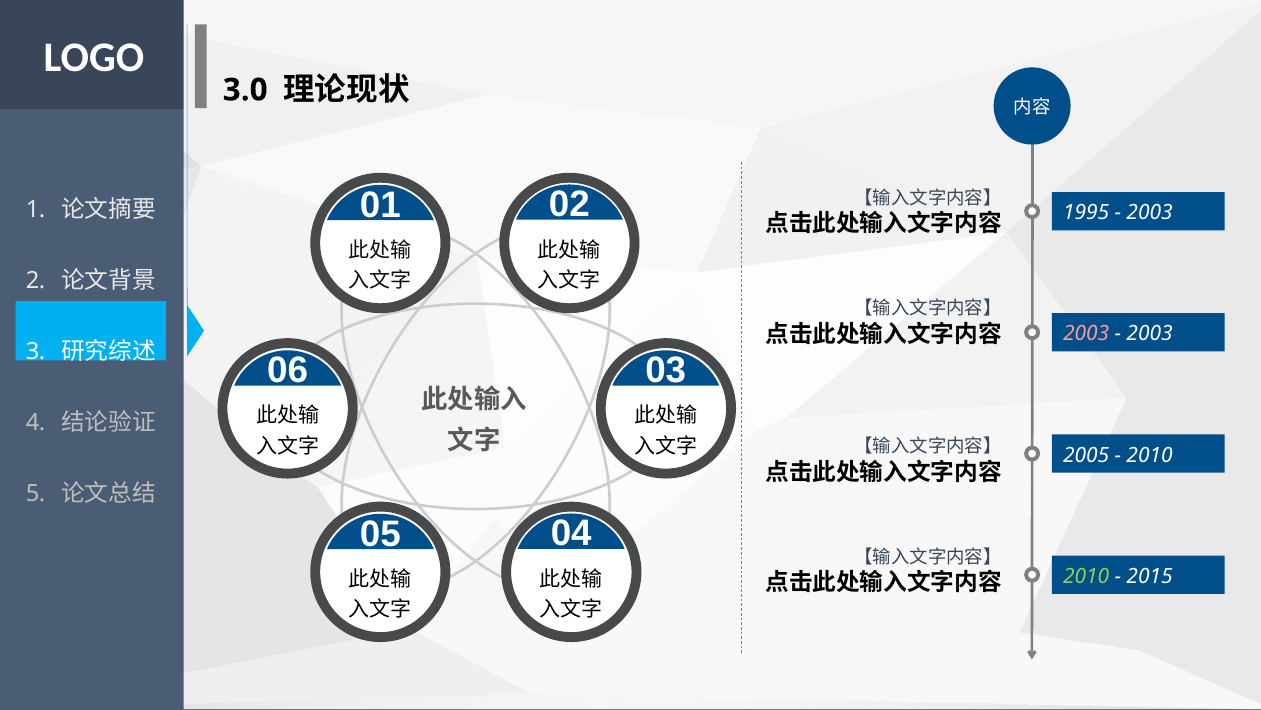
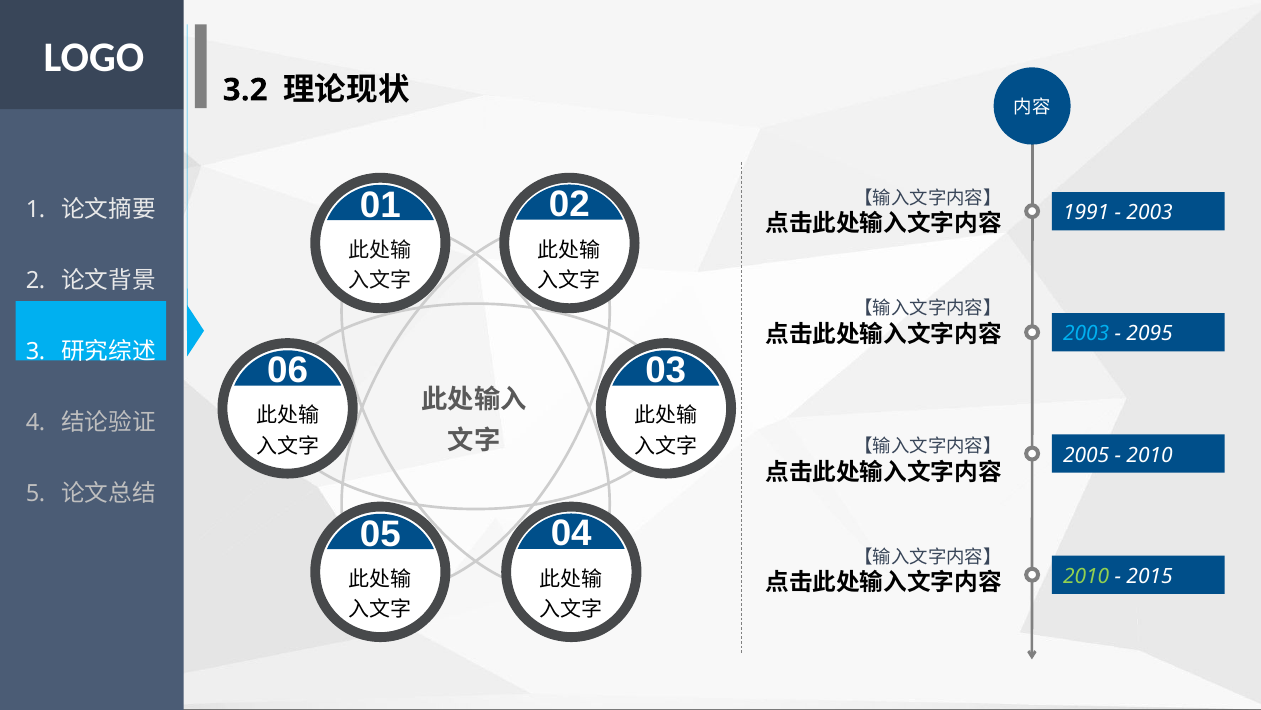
3.0: 3.0 -> 3.2 (245, 90)
1995: 1995 -> 1991 (1086, 212)
2003 colour: pink -> light blue (1086, 333)
2003: 2003 -> 2095 (1150, 333)
